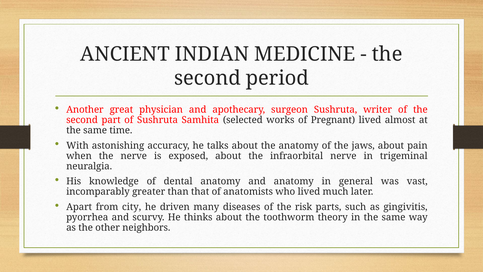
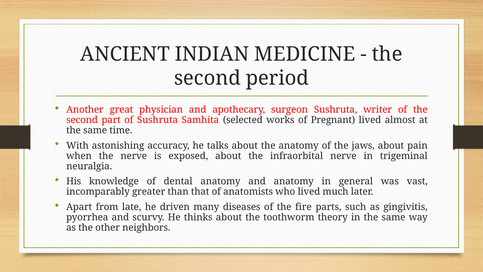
city: city -> late (132, 207)
risk: risk -> fire (303, 207)
